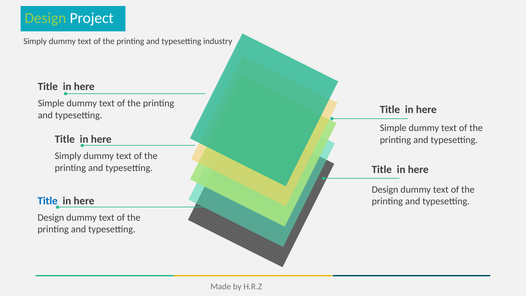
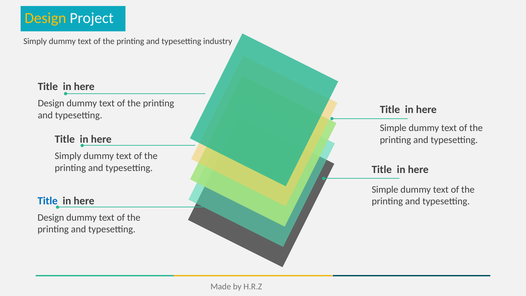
Design colour: light green -> yellow (45, 18)
Simple: Simple -> Design (51, 103)
Design: Design -> Simple (385, 189)
